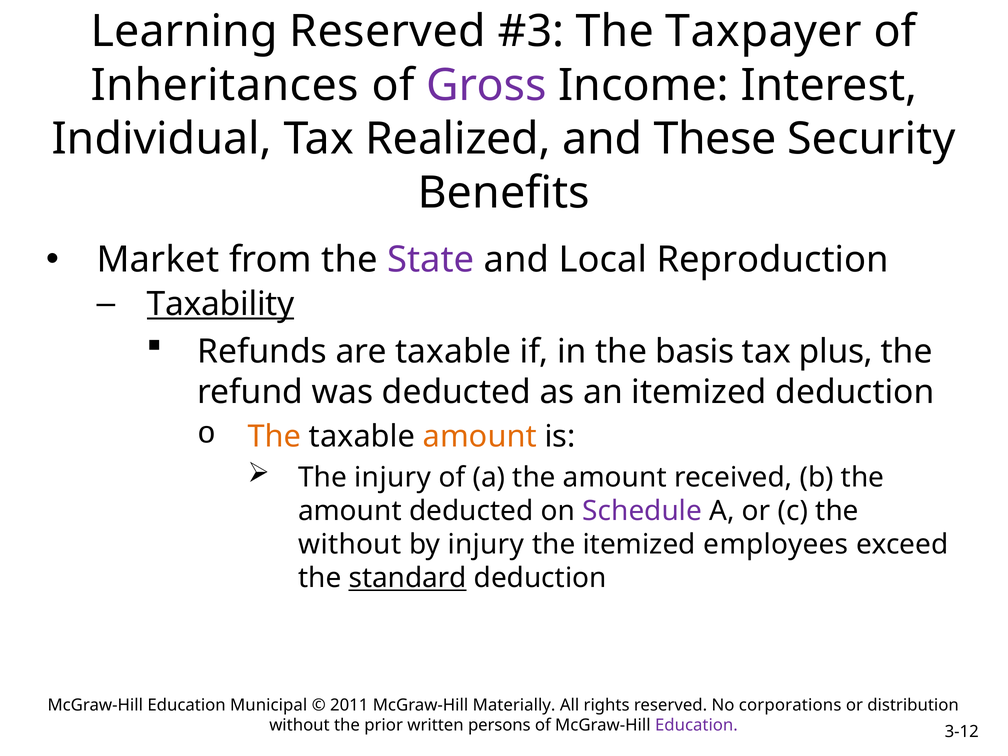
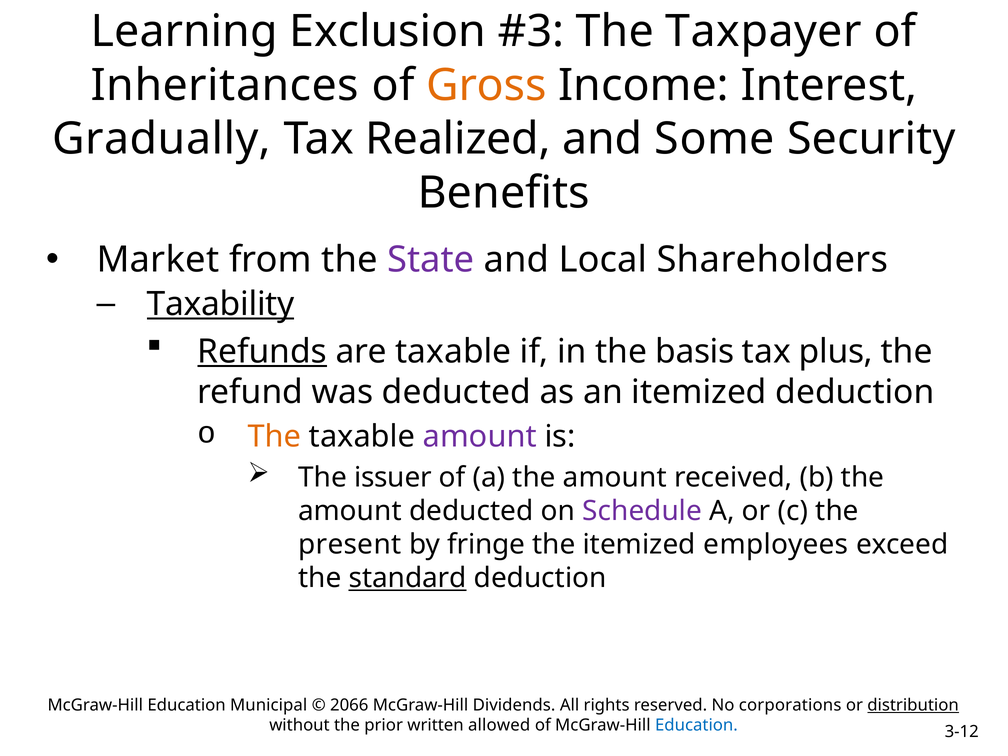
Learning Reserved: Reserved -> Exclusion (388, 32)
Gross colour: purple -> orange (486, 85)
Individual: Individual -> Gradually (162, 139)
These: These -> Some (715, 139)
Reproduction: Reproduction -> Shareholders (772, 260)
Refunds underline: none -> present (262, 352)
amount colour: orange -> purple (480, 437)
The injury: injury -> issuer (393, 477)
without: without -> present (350, 545)
by injury: injury -> fringe (486, 545)
2011: 2011 -> 2066 (349, 705)
Materially: Materially -> Dividends (514, 705)
distribution underline: none -> present (913, 705)
persons: persons -> allowed (499, 725)
Education colour: purple -> blue (696, 725)
